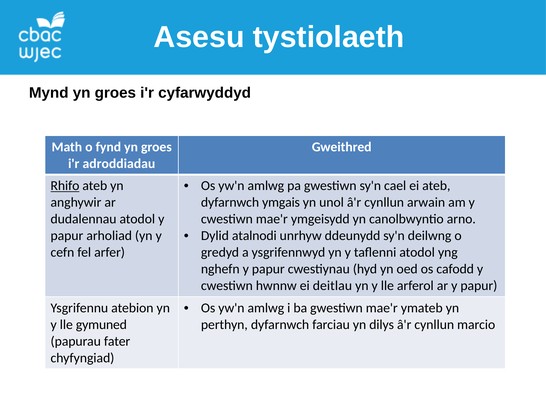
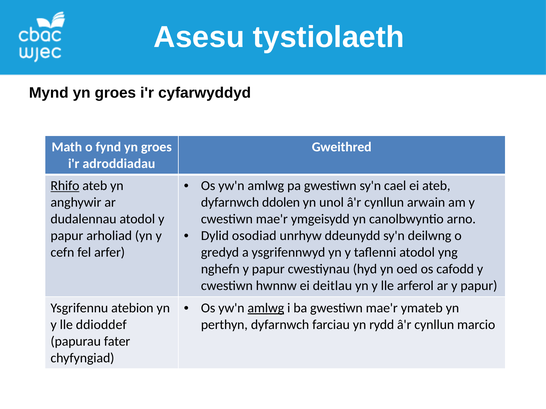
ymgais: ymgais -> ddolen (281, 203)
atalnodi: atalnodi -> osodiad (254, 236)
amlwg underline: none -> present (266, 308)
gymuned: gymuned -> ddioddef (101, 325)
dilys: dilys -> rydd (382, 325)
